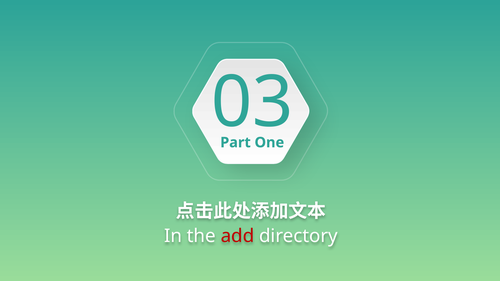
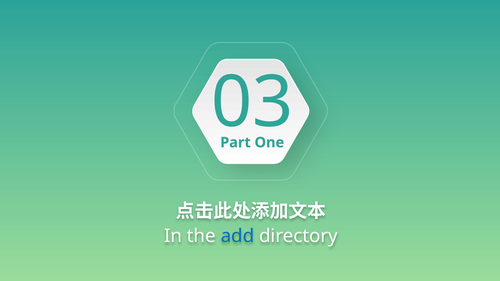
add colour: red -> blue (237, 236)
